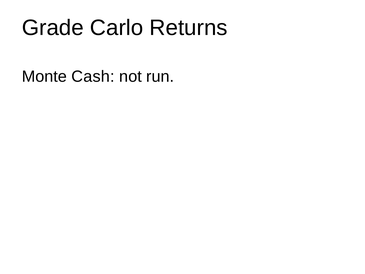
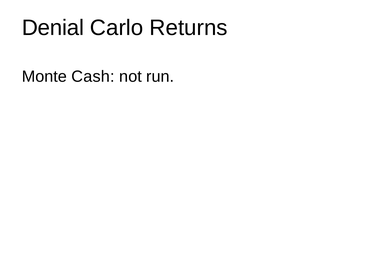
Grade: Grade -> Denial (53, 28)
